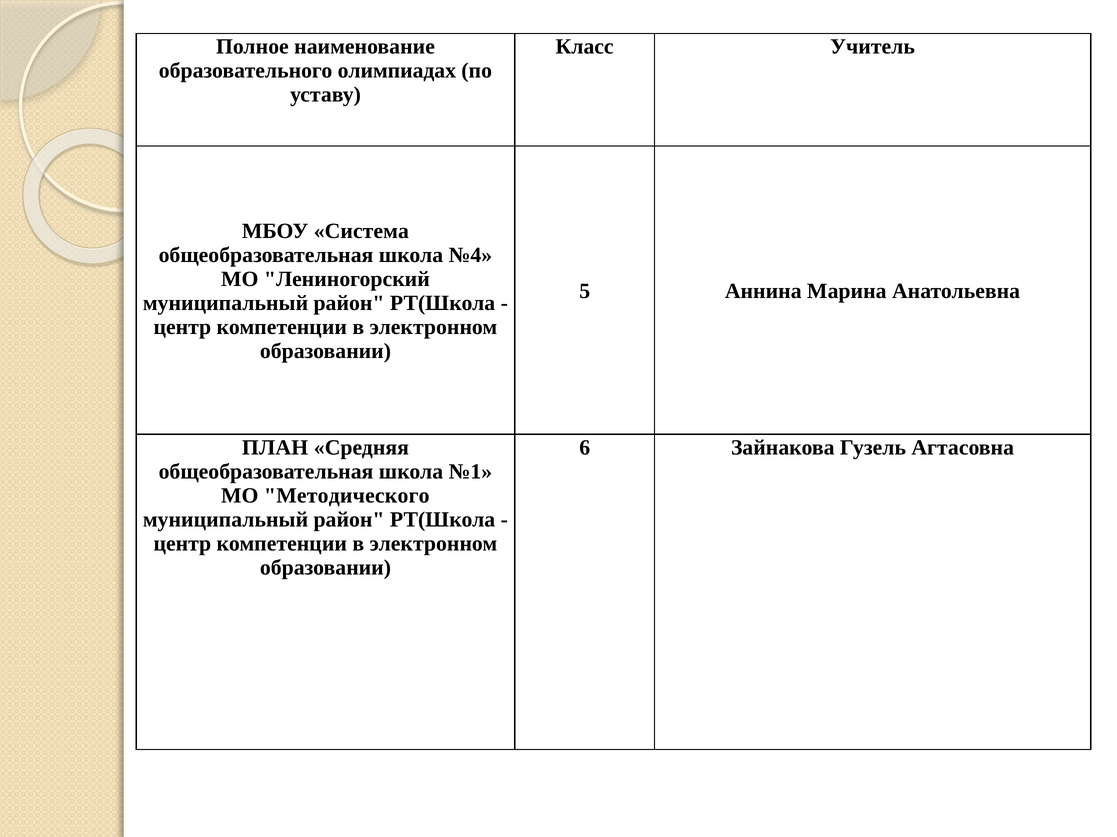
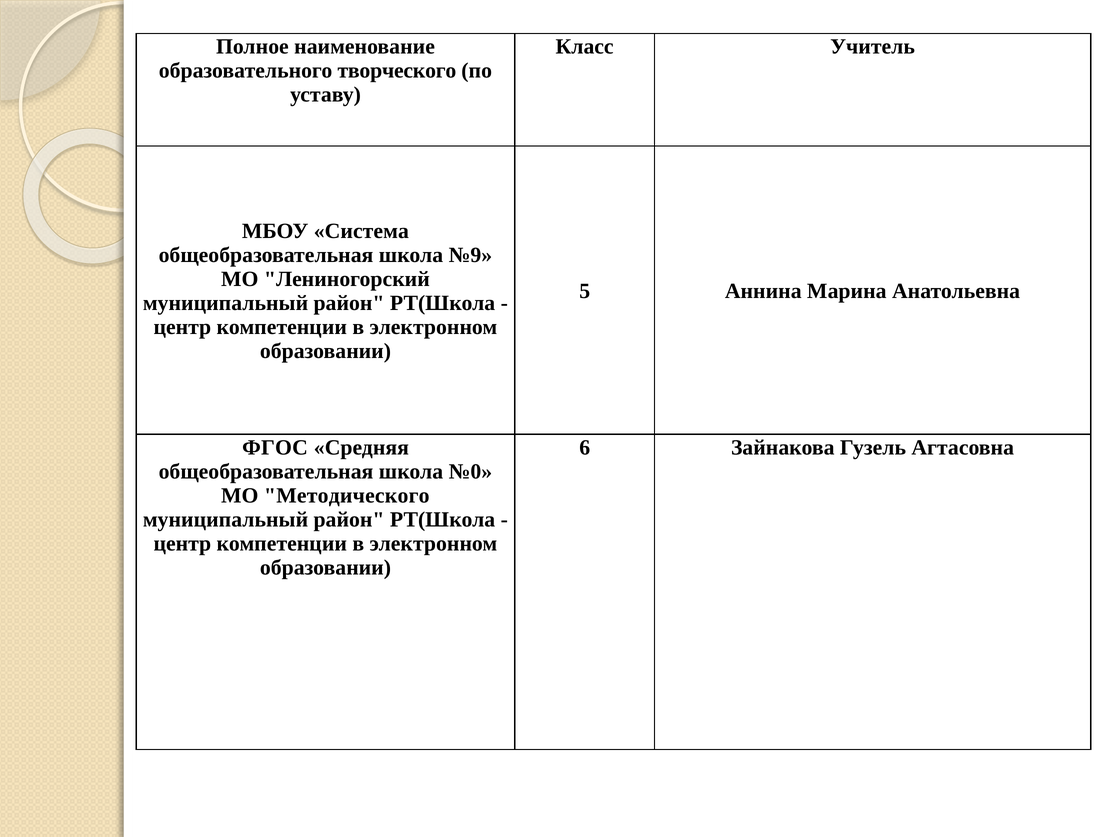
олимпиадах: олимпиадах -> творческого (397, 71)
№4: №4 -> №9 (470, 255)
ПЛАН: ПЛАН -> ФГОС (275, 448)
№1: №1 -> №0 (470, 472)
